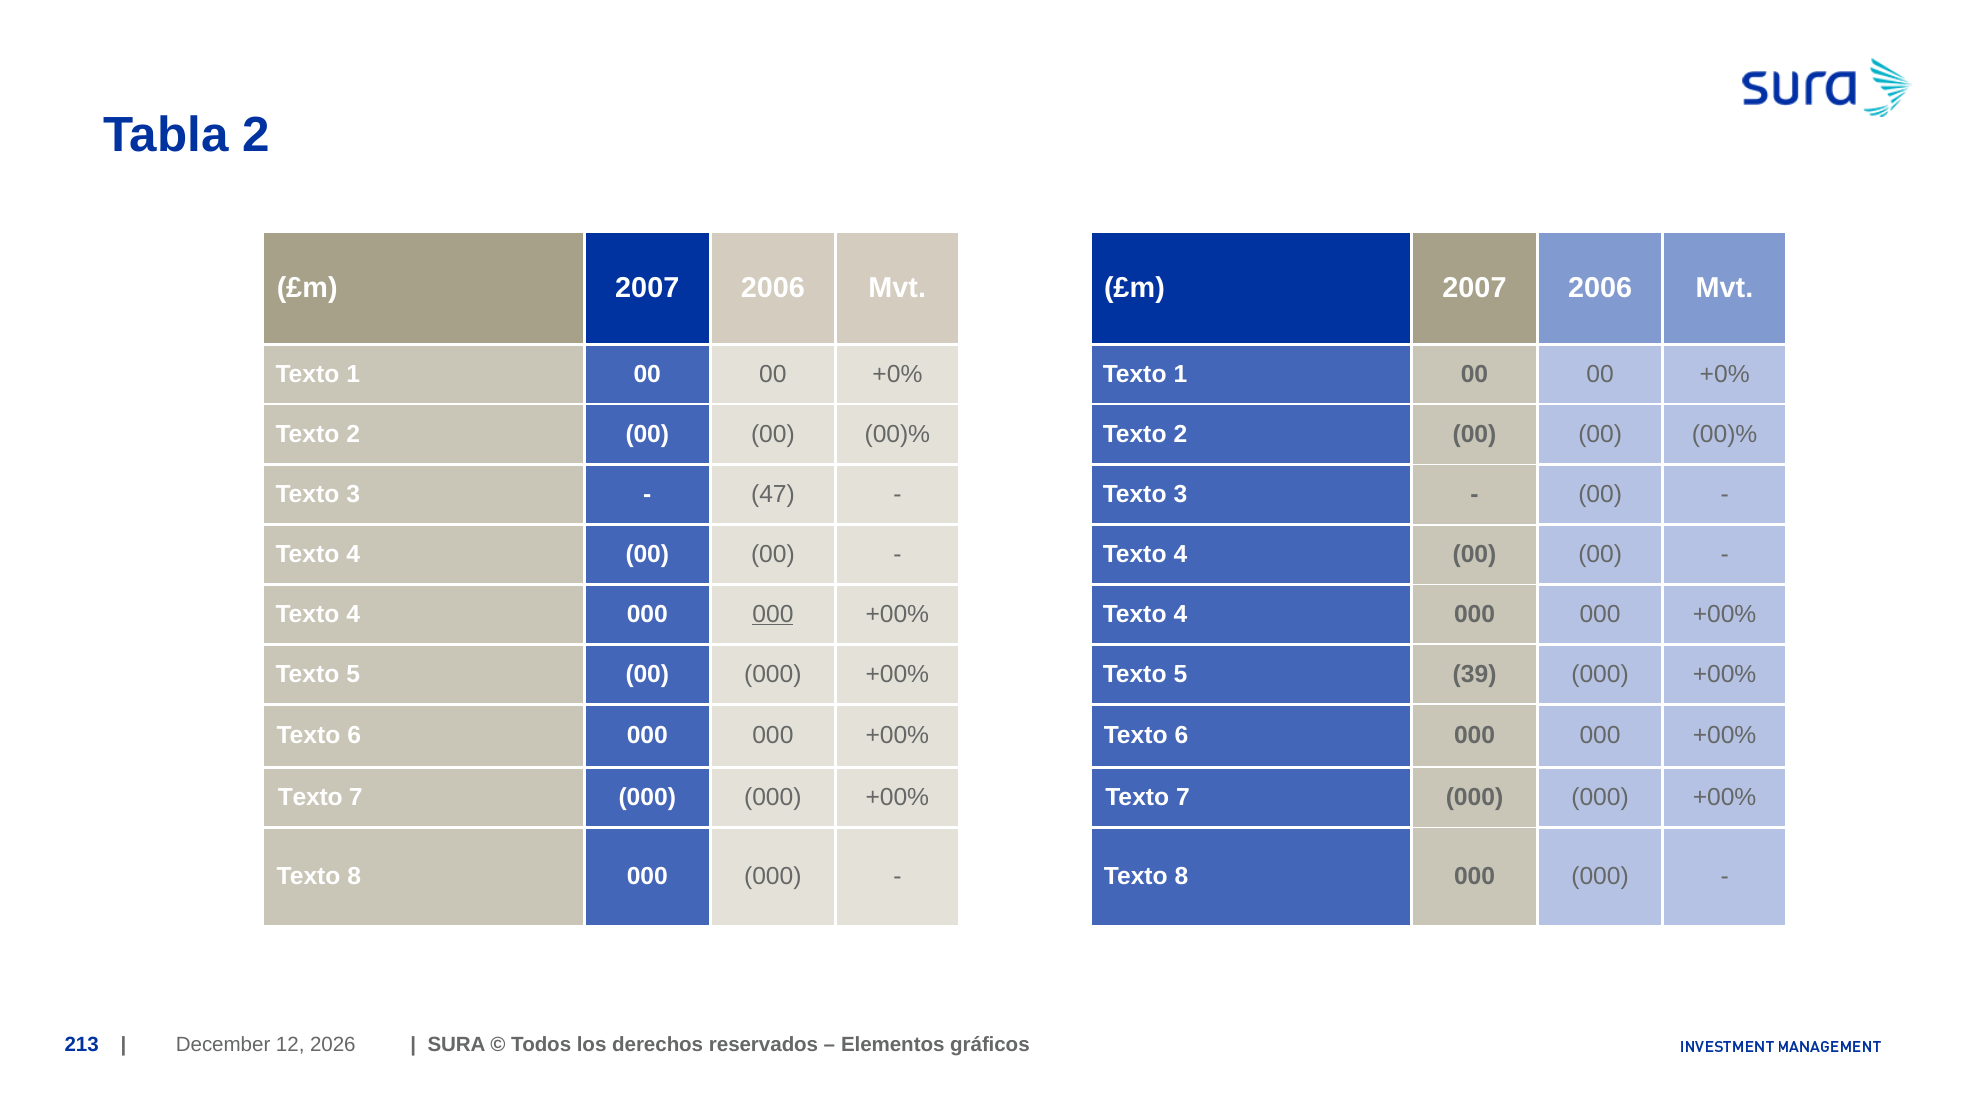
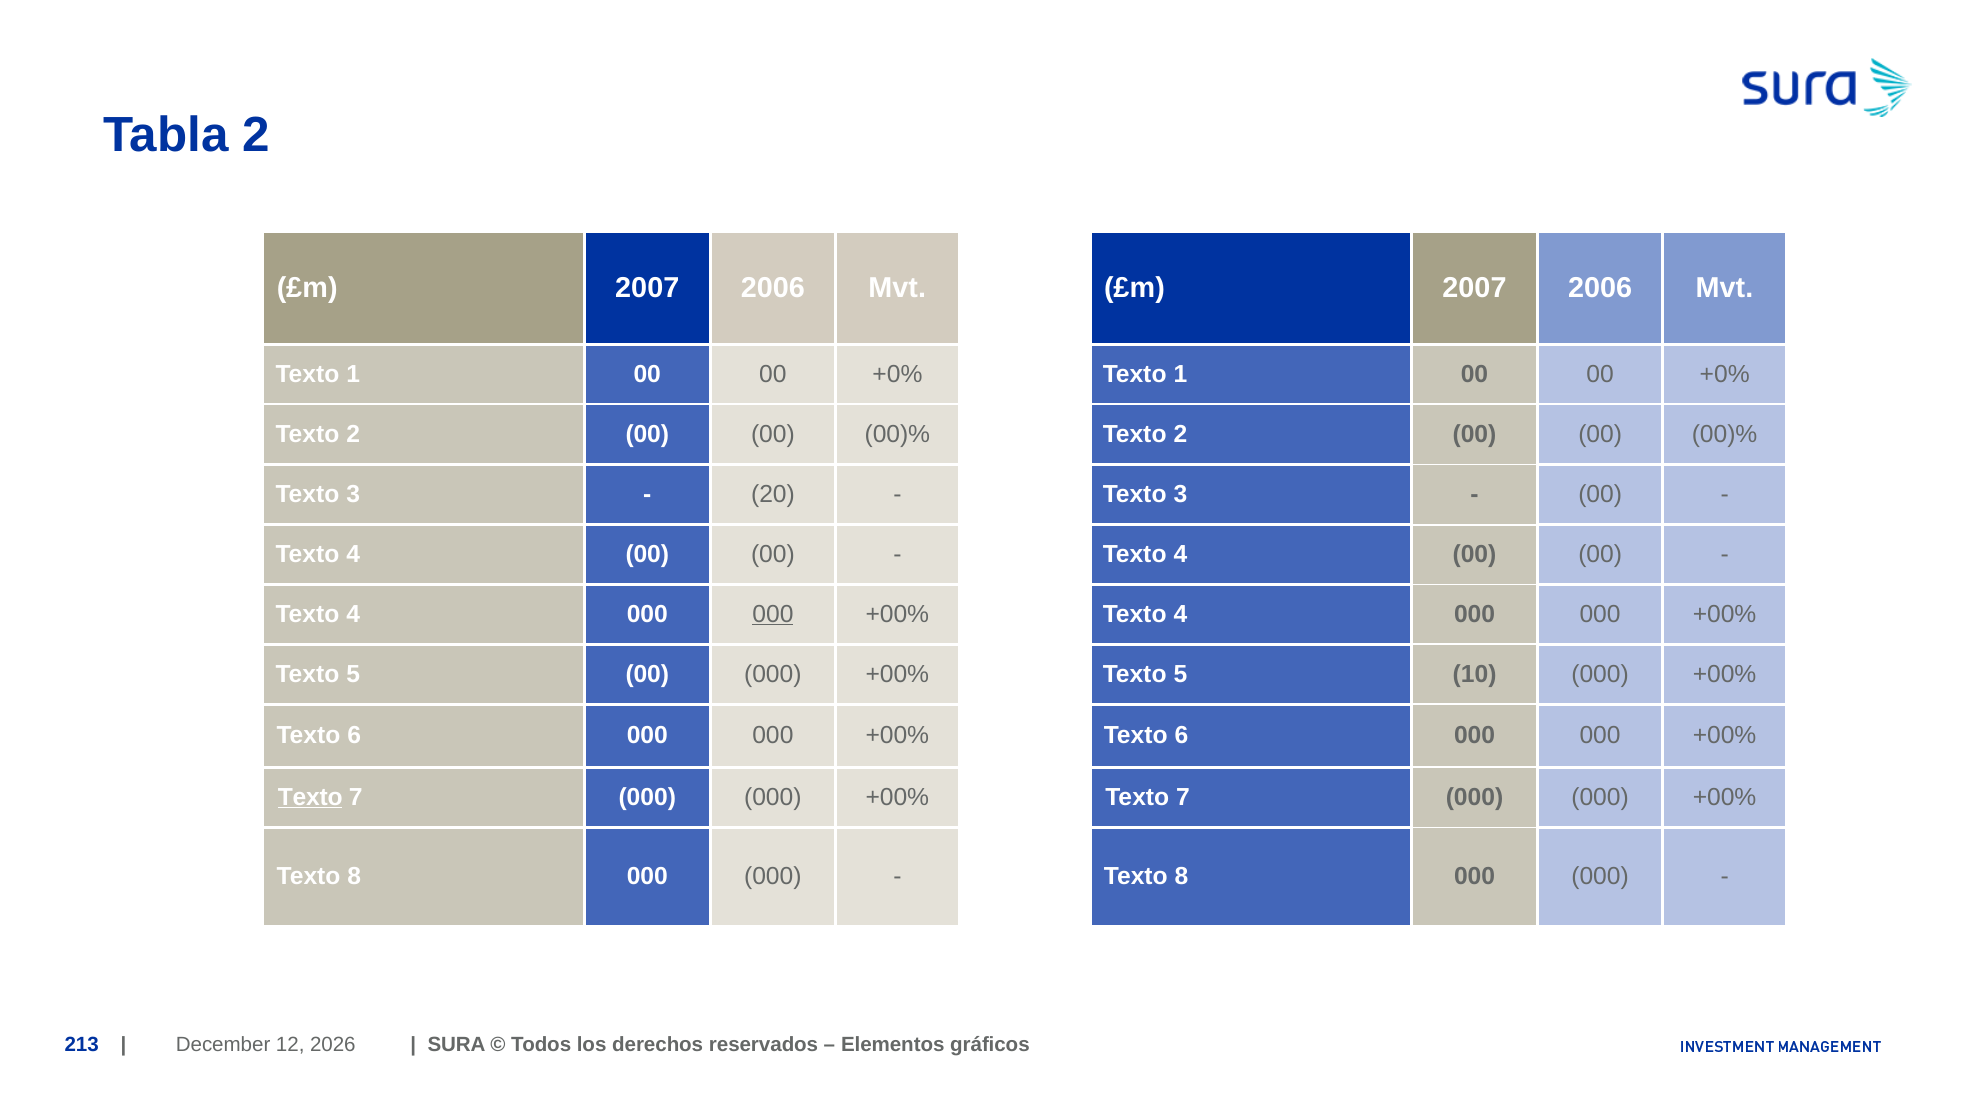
47: 47 -> 20 (773, 494)
39: 39 -> 10 (1475, 674)
Texto underline: none -> present (310, 797)
